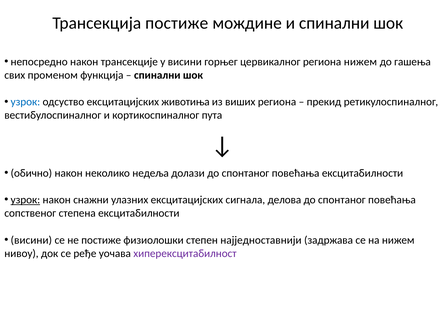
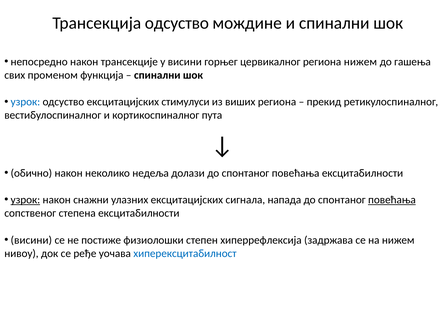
Трансекција постиже: постиже -> одсуство (177, 23)
животиња: животиња -> стимулуси (186, 102)
делова: делова -> напада (284, 200)
повећања underline: none -> present (392, 200)
најједноставнији: најједноставнији -> хиперрефлексија (261, 240)
хиперексцитабилност colour: purple -> blue (185, 253)
